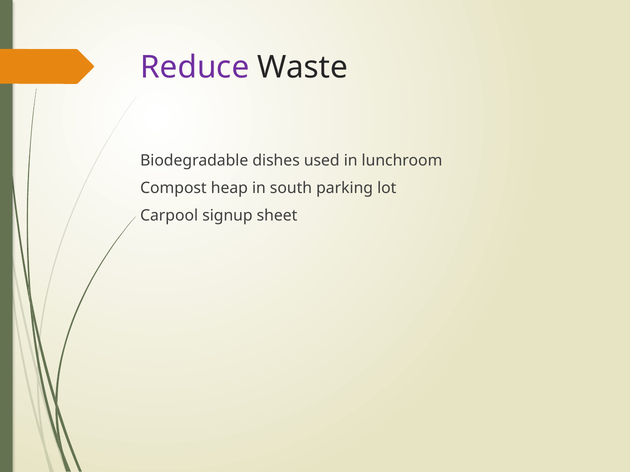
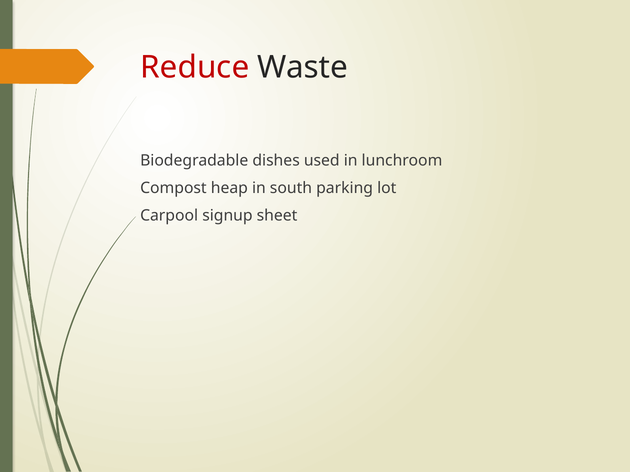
Reduce colour: purple -> red (195, 67)
